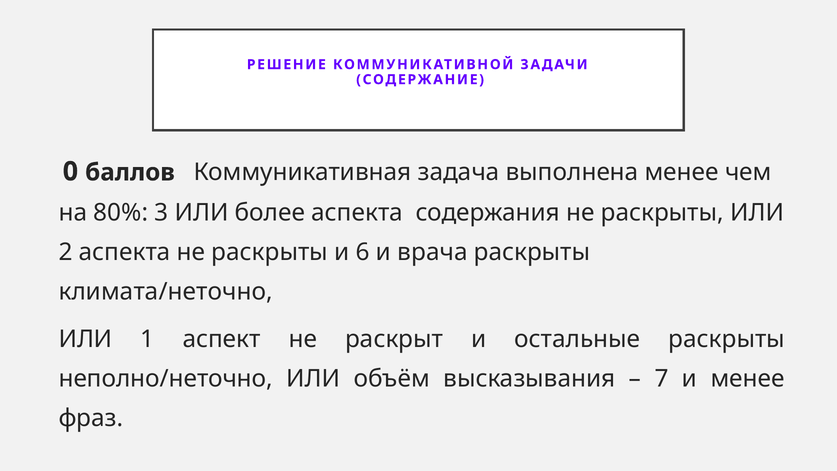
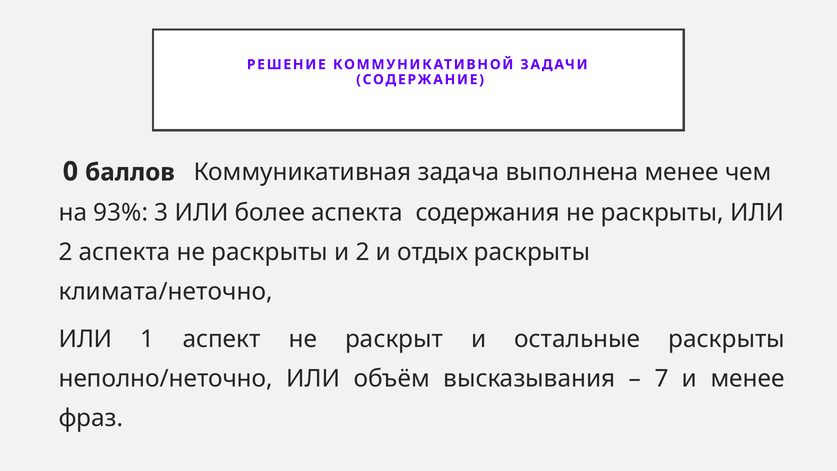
80%: 80% -> 93% (121, 212)
и 6: 6 -> 2 (363, 252)
врача: врача -> отдых (433, 252)
